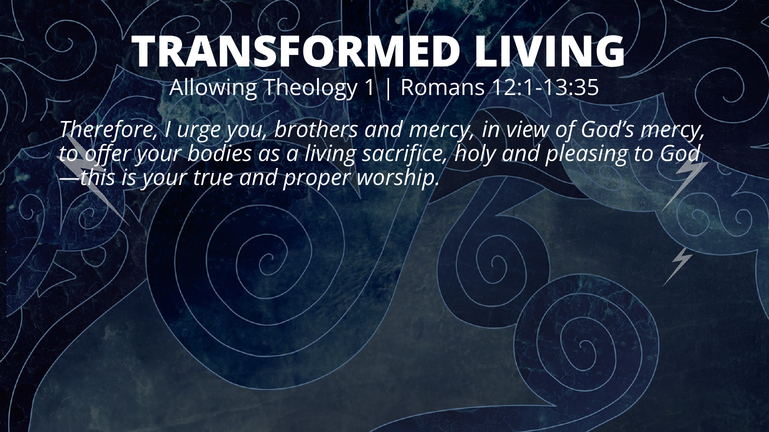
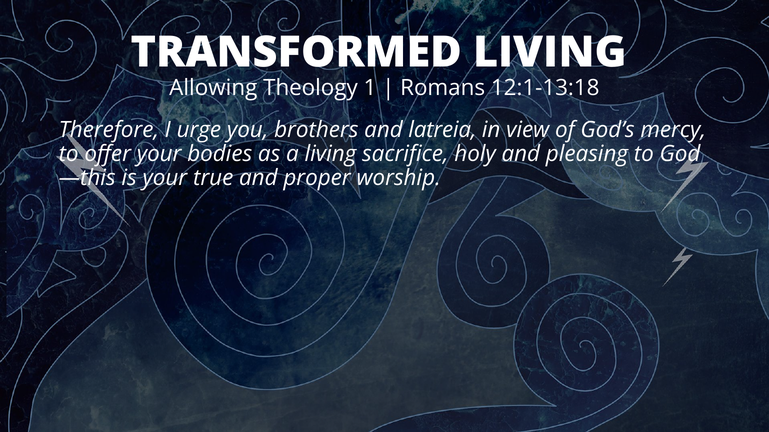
12:1-13:35: 12:1-13:35 -> 12:1-13:18 (545, 88)
and mercy: mercy -> latreia (442, 130)
